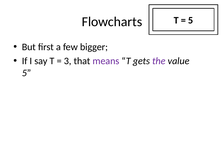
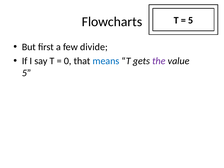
bigger: bigger -> divide (94, 47)
3: 3 -> 0 (68, 61)
means colour: purple -> blue (106, 61)
